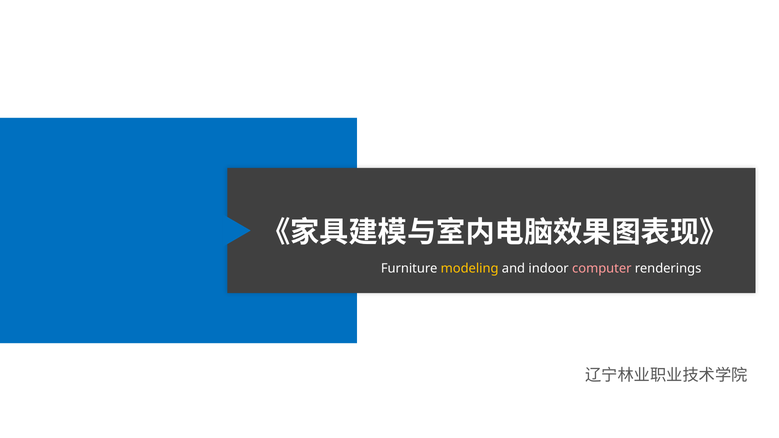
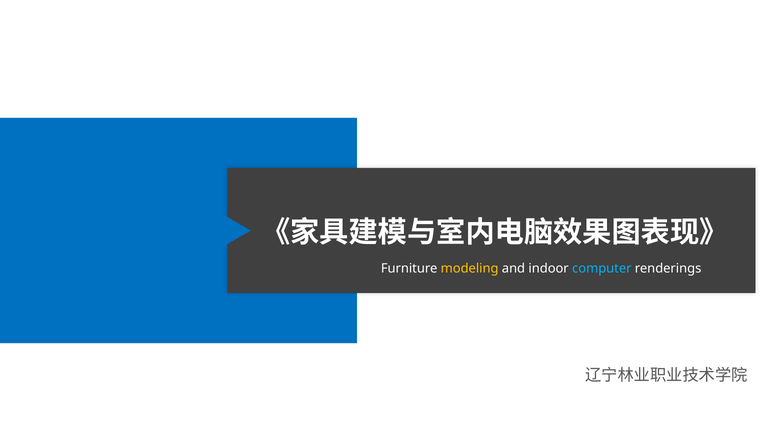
computer colour: pink -> light blue (602, 269)
